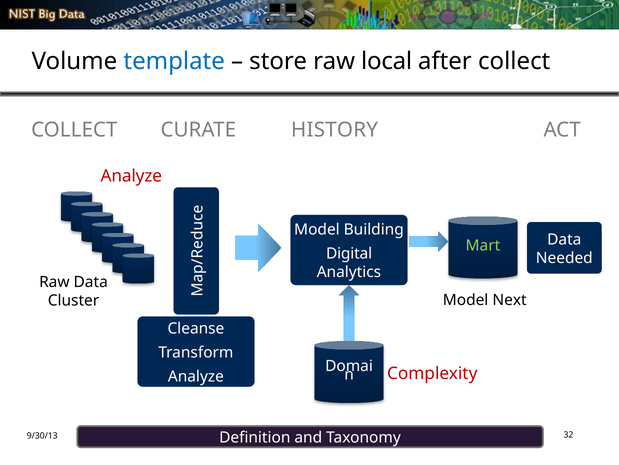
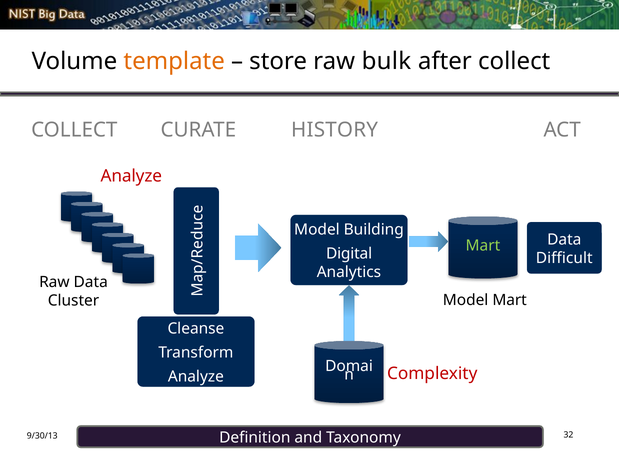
template colour: blue -> orange (174, 61)
local: local -> bulk (386, 61)
Needed: Needed -> Difficult (564, 258)
Model Next: Next -> Mart (510, 299)
